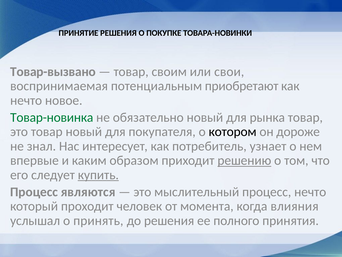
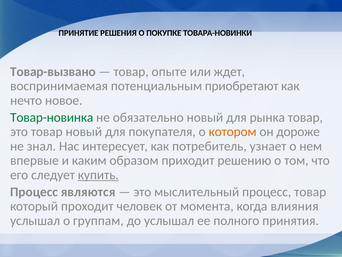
своим: своим -> опыте (169, 72)
свои: свои -> ждет (229, 72)
котором colour: black -> orange (233, 132)
решению underline: present -> none (244, 160)
процесс нечто: нечто -> товар (310, 192)
принять: принять -> группам (98, 220)
до решения: решения -> услышал (169, 220)
